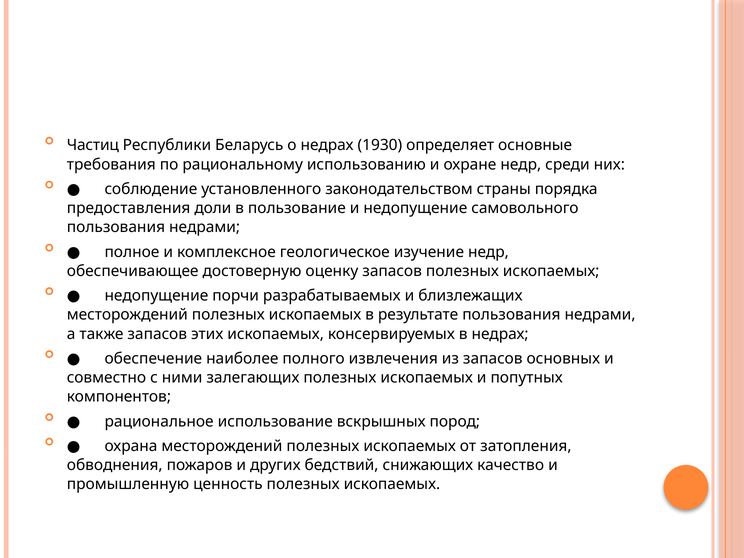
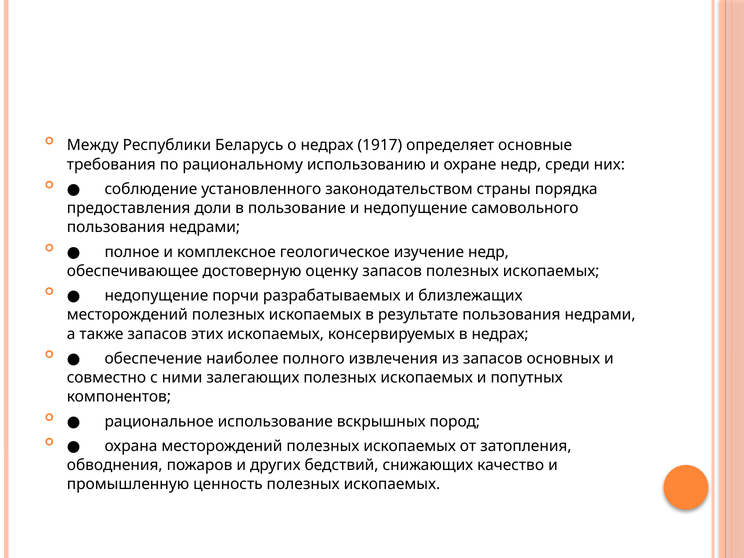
Частиц: Частиц -> Между (93, 145)
1930: 1930 -> 1917 (380, 145)
